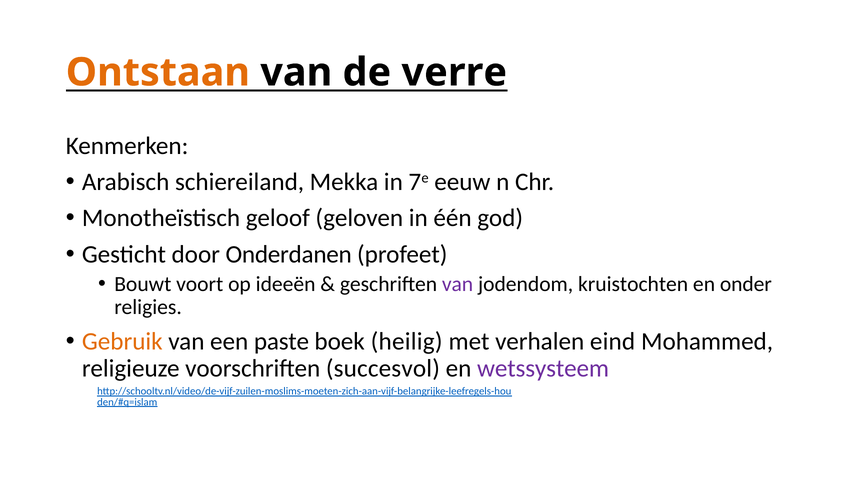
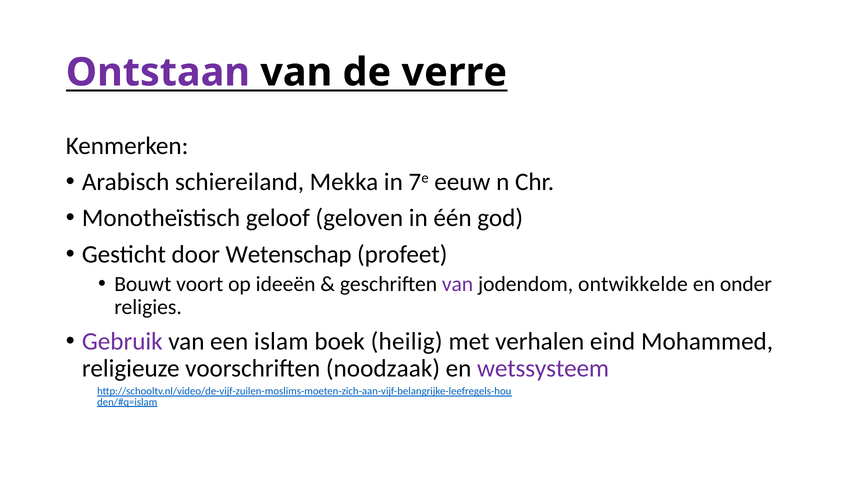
Ontstaan colour: orange -> purple (158, 72)
Onderdanen: Onderdanen -> Wetenschap (289, 254)
kruistochten: kruistochten -> ontwikkelde (633, 284)
Gebruik colour: orange -> purple (122, 342)
paste: paste -> islam (281, 342)
succesvol: succesvol -> noodzaak (383, 369)
